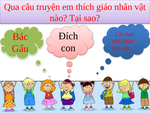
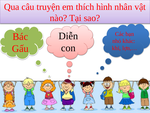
giáo: giáo -> hình (104, 7)
Đích: Đích -> Diễn (68, 36)
